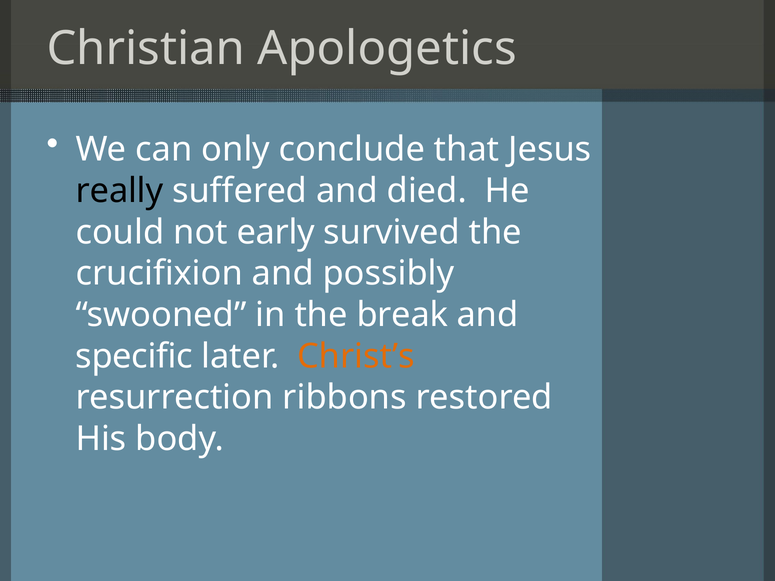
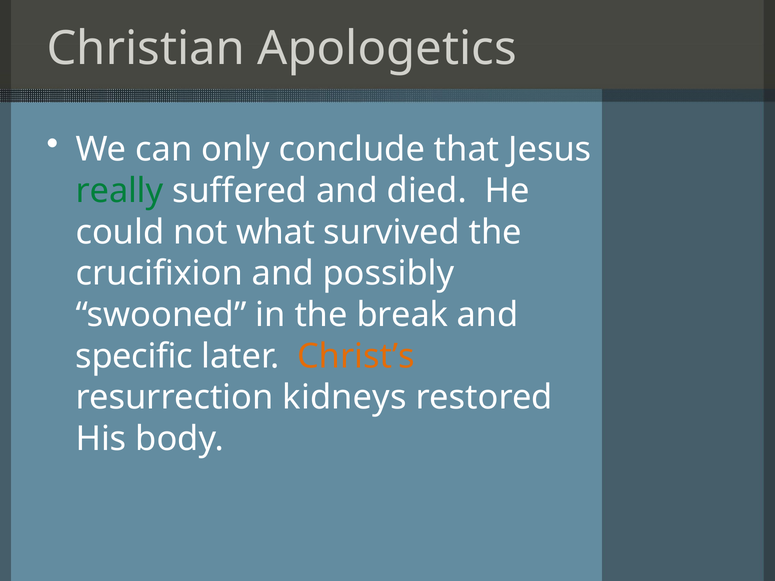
really colour: black -> green (119, 191)
early: early -> what (276, 232)
ribbons: ribbons -> kidneys (345, 398)
